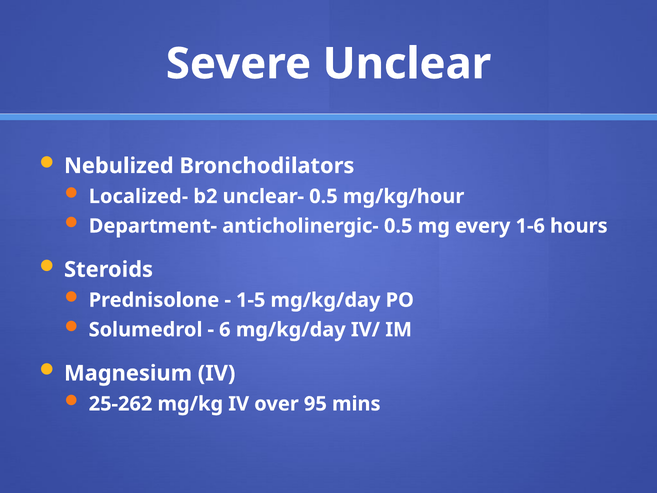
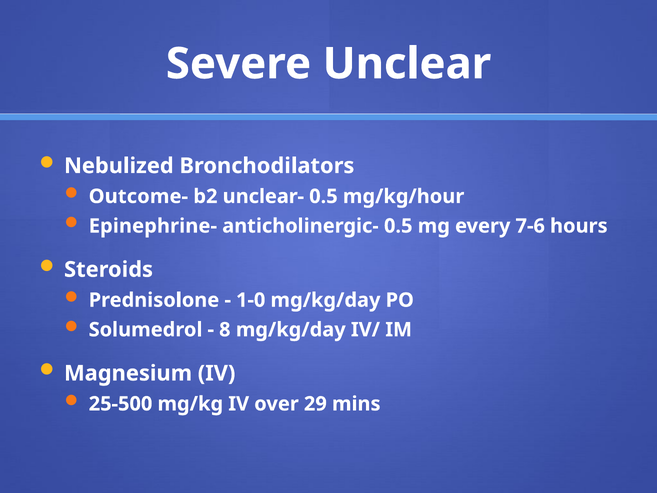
Localized-: Localized- -> Outcome- (138, 196)
Department-: Department- -> Epinephrine- (153, 226)
1-6: 1-6 -> 7-6 (530, 226)
1-5: 1-5 -> 1-0 (251, 300)
6: 6 -> 8 (225, 330)
25-262: 25-262 -> 25-500 (121, 404)
95: 95 -> 29 (315, 404)
